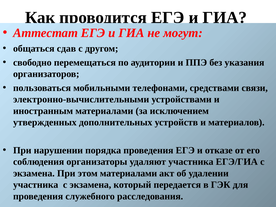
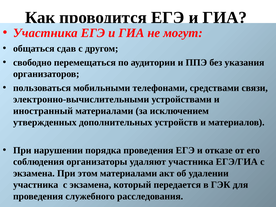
Аттестат: Аттестат -> Участника (45, 33)
иностранным: иностранным -> иностранный (43, 111)
